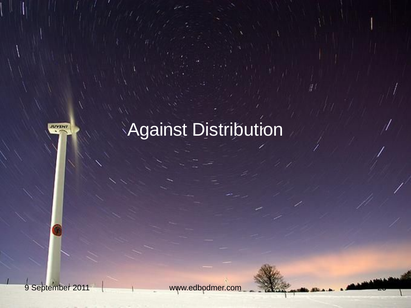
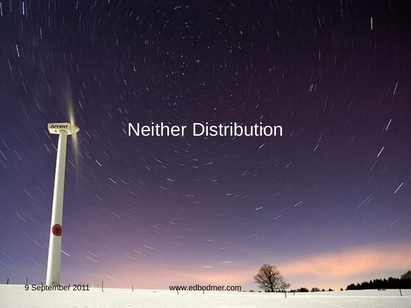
Against: Against -> Neither (157, 130)
